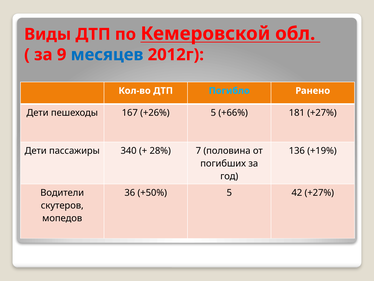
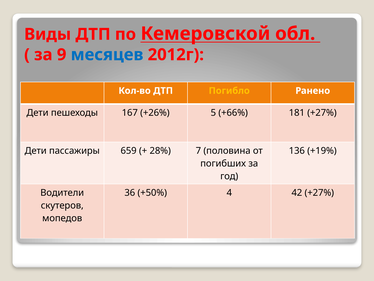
Погибло colour: light blue -> yellow (229, 91)
340: 340 -> 659 (129, 151)
+50% 5: 5 -> 4 (229, 192)
